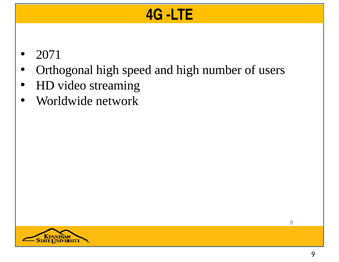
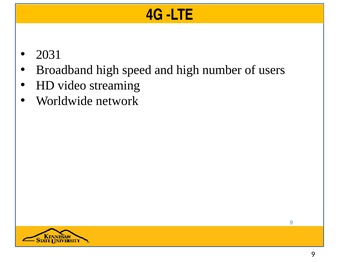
2071: 2071 -> 2031 (49, 55)
Orthogonal: Orthogonal -> Broadband (64, 70)
